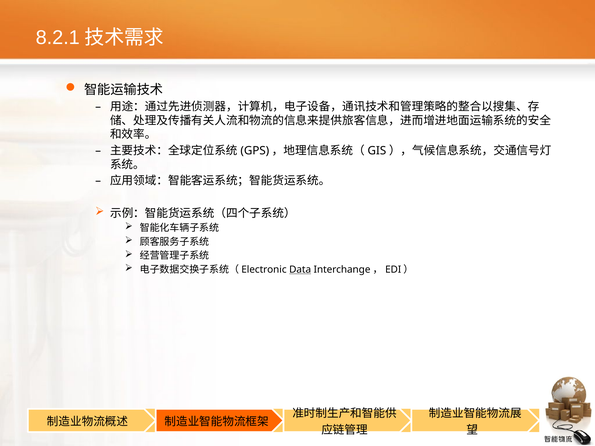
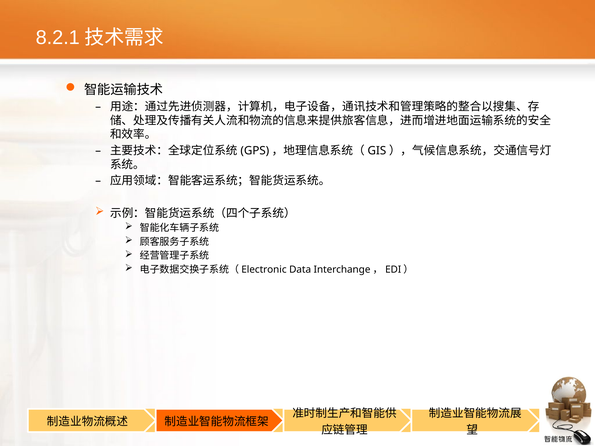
Data underline: present -> none (300, 270)
